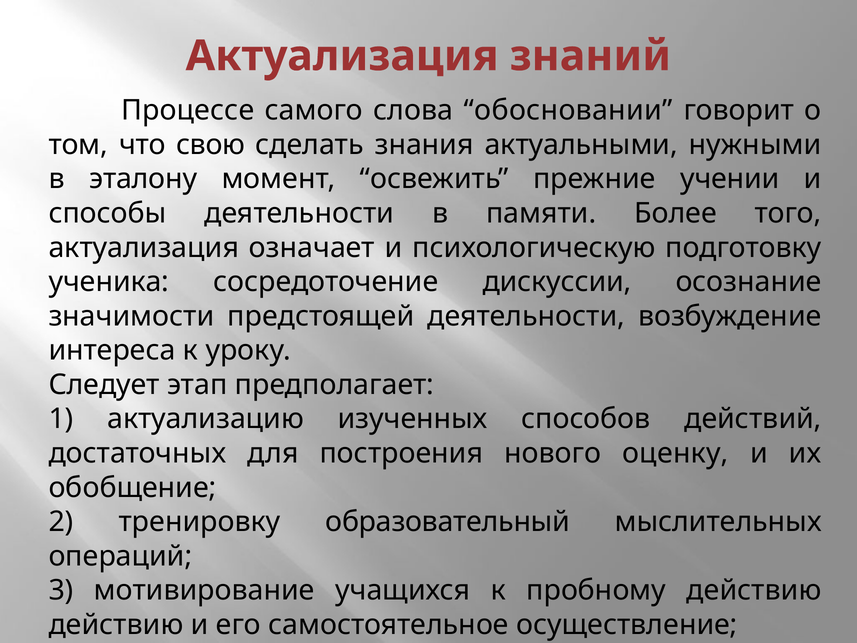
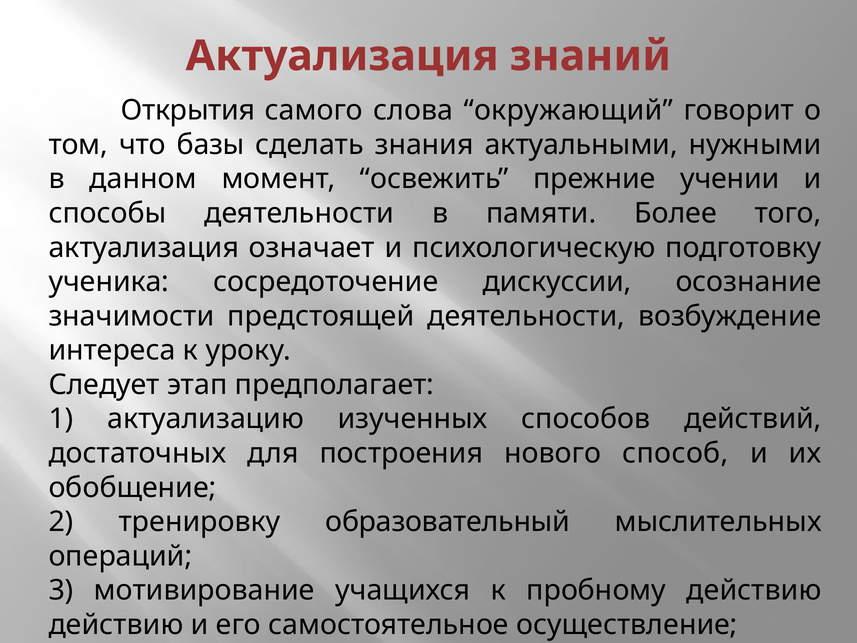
Процессе: Процессе -> Открытия (188, 110)
слова обосновании: обосновании -> окружающий (568, 110)
свою: свою -> базы (211, 145)
эталону: эталону -> данном (143, 179)
оценку: оценку -> способ (675, 453)
